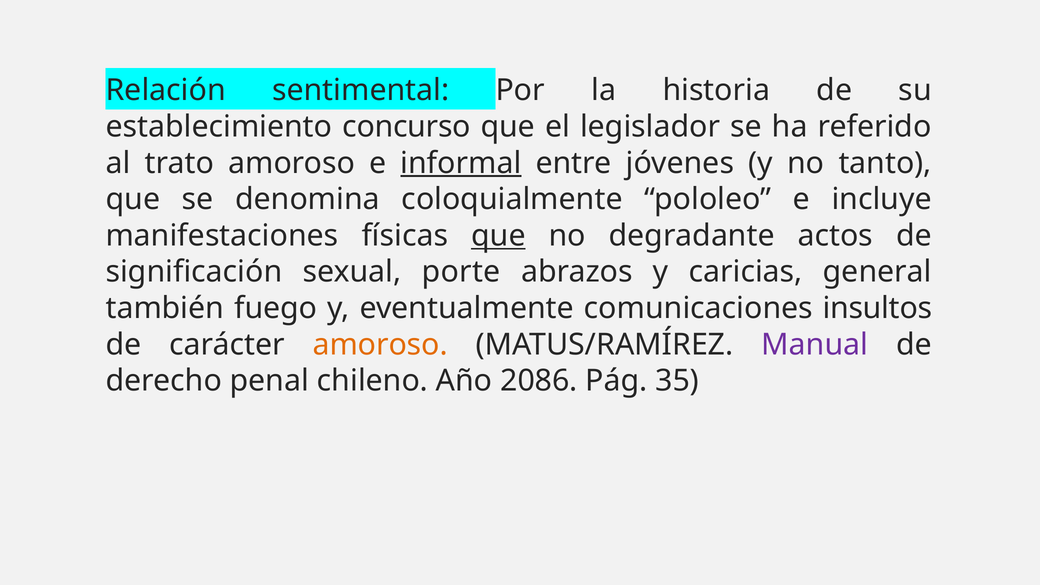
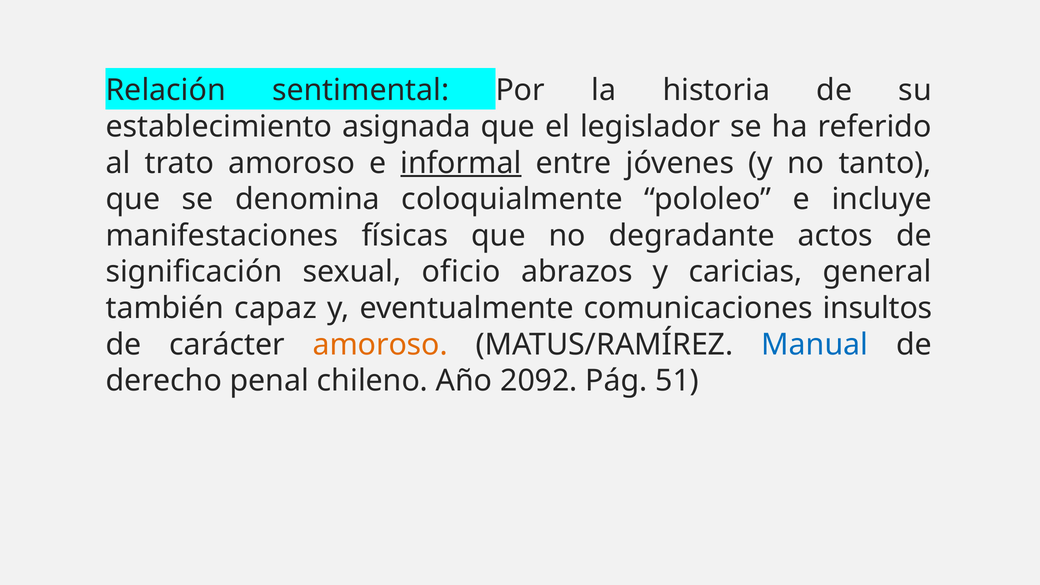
concurso: concurso -> asignada (406, 127)
que underline: present -> none (498, 236)
porte: porte -> oficio (461, 272)
fuego: fuego -> capaz (276, 308)
Manual colour: purple -> blue (815, 345)
2086: 2086 -> 2092 (539, 381)
35: 35 -> 51 (677, 381)
